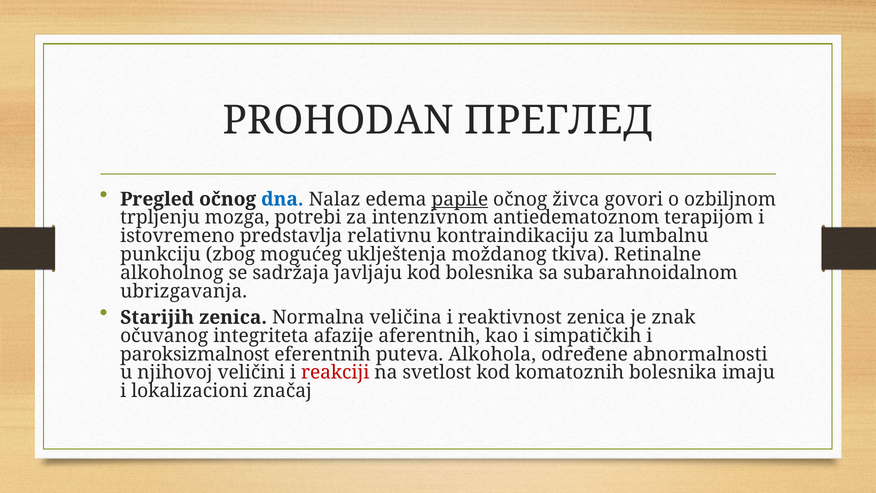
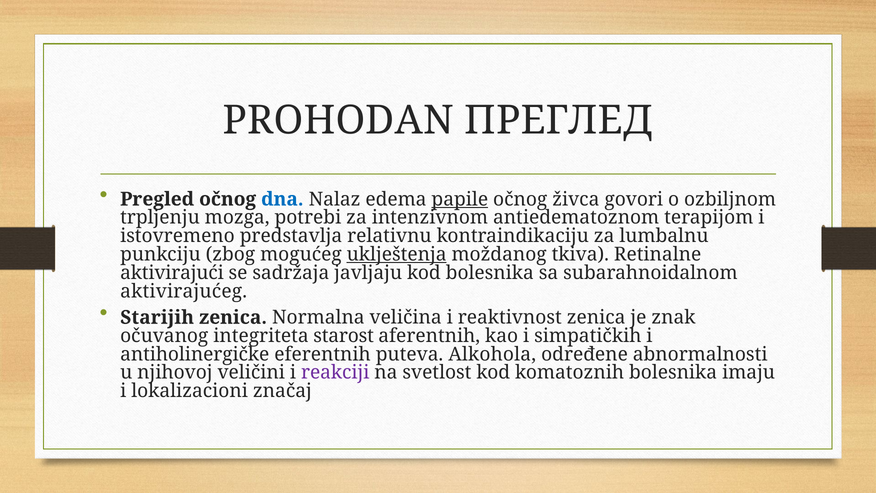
uklještenja underline: none -> present (397, 254)
alkoholnog: alkoholnog -> aktivirajući (172, 273)
ubrizgavanja: ubrizgavanja -> aktivirajućeg (184, 291)
afazije: afazije -> starost (344, 336)
paroksizmalnost: paroksizmalnost -> antiholinergičke (195, 354)
reakciji colour: red -> purple (335, 372)
